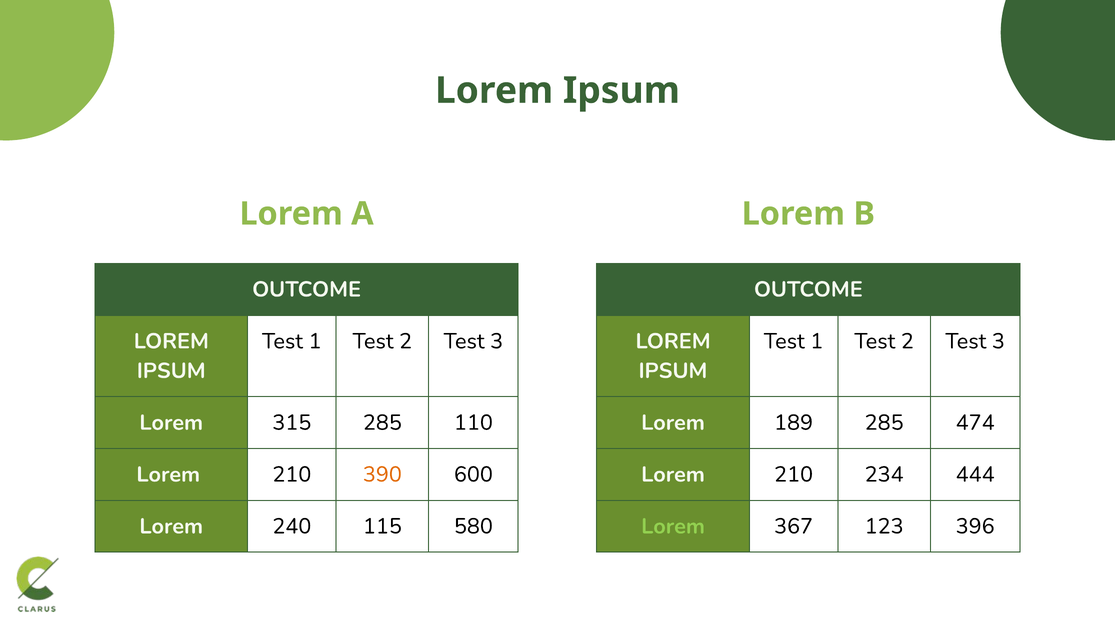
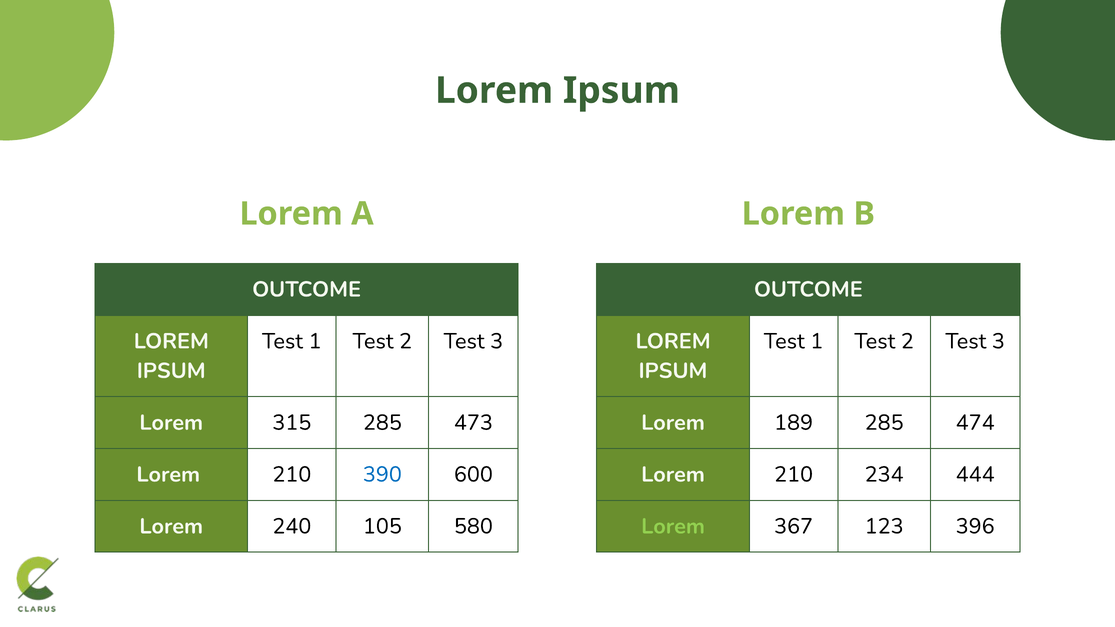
110: 110 -> 473 (473, 423)
390 colour: orange -> blue (382, 475)
115: 115 -> 105 (382, 526)
